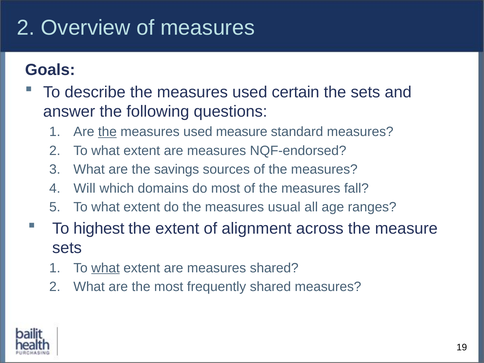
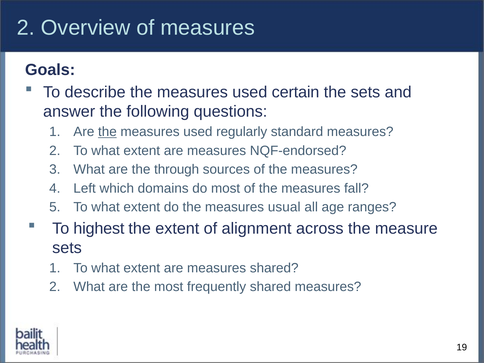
used measure: measure -> regularly (242, 132)
savings: savings -> through (177, 170)
Will: Will -> Left (85, 188)
what underline: present -> none (106, 268)
